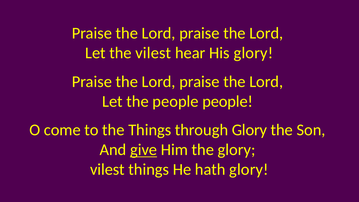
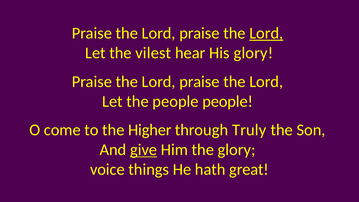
Lord underline: none -> present (266, 33)
the Things: Things -> Higher (150, 130)
through Glory: Glory -> Truly (249, 130)
vilest: vilest -> voice (107, 169)
hath glory: glory -> great (249, 169)
